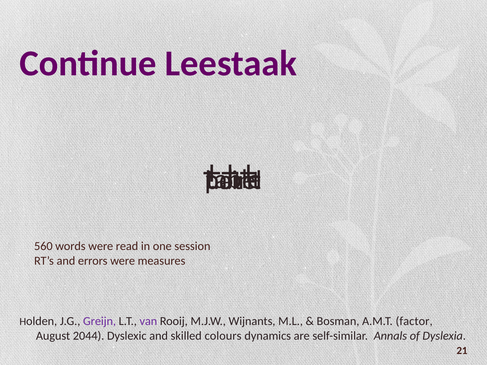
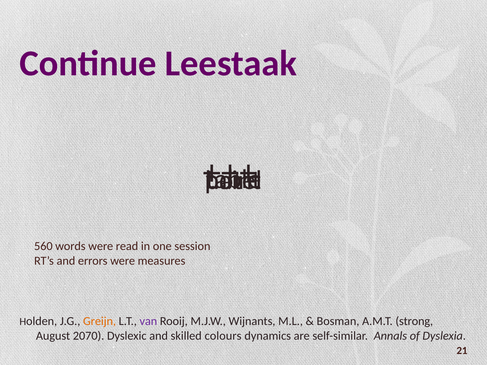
Greijn colour: purple -> orange (100, 321)
factor: factor -> strong (414, 321)
2044: 2044 -> 2070 (89, 336)
